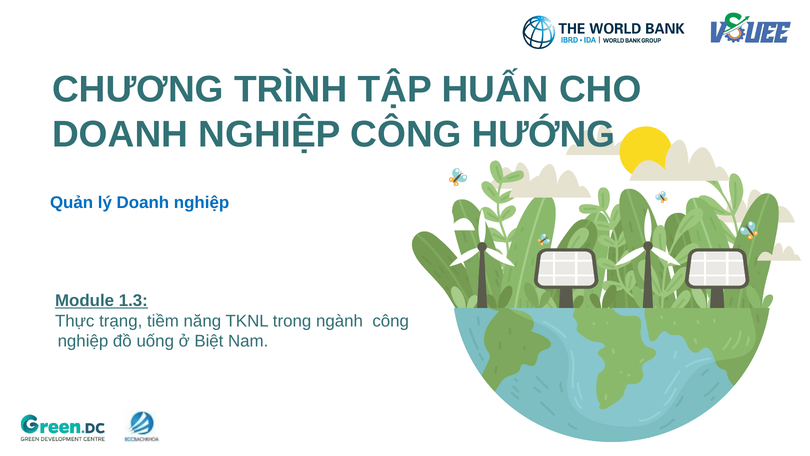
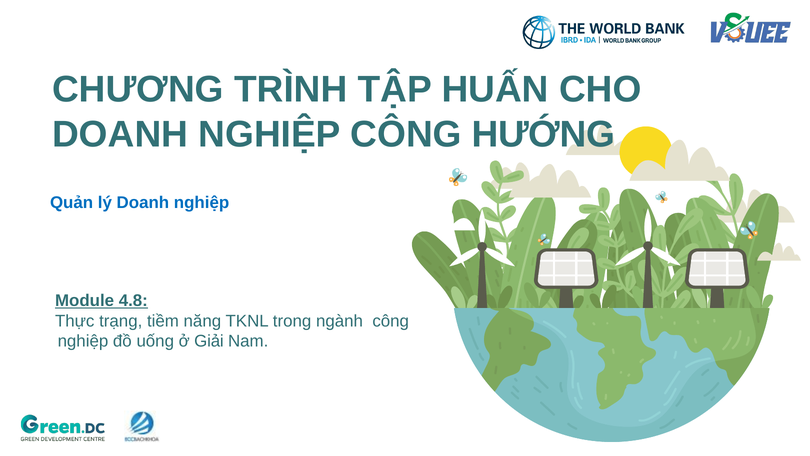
1.3: 1.3 -> 4.8 (133, 300)
Biệt: Biệt -> Giải (209, 341)
